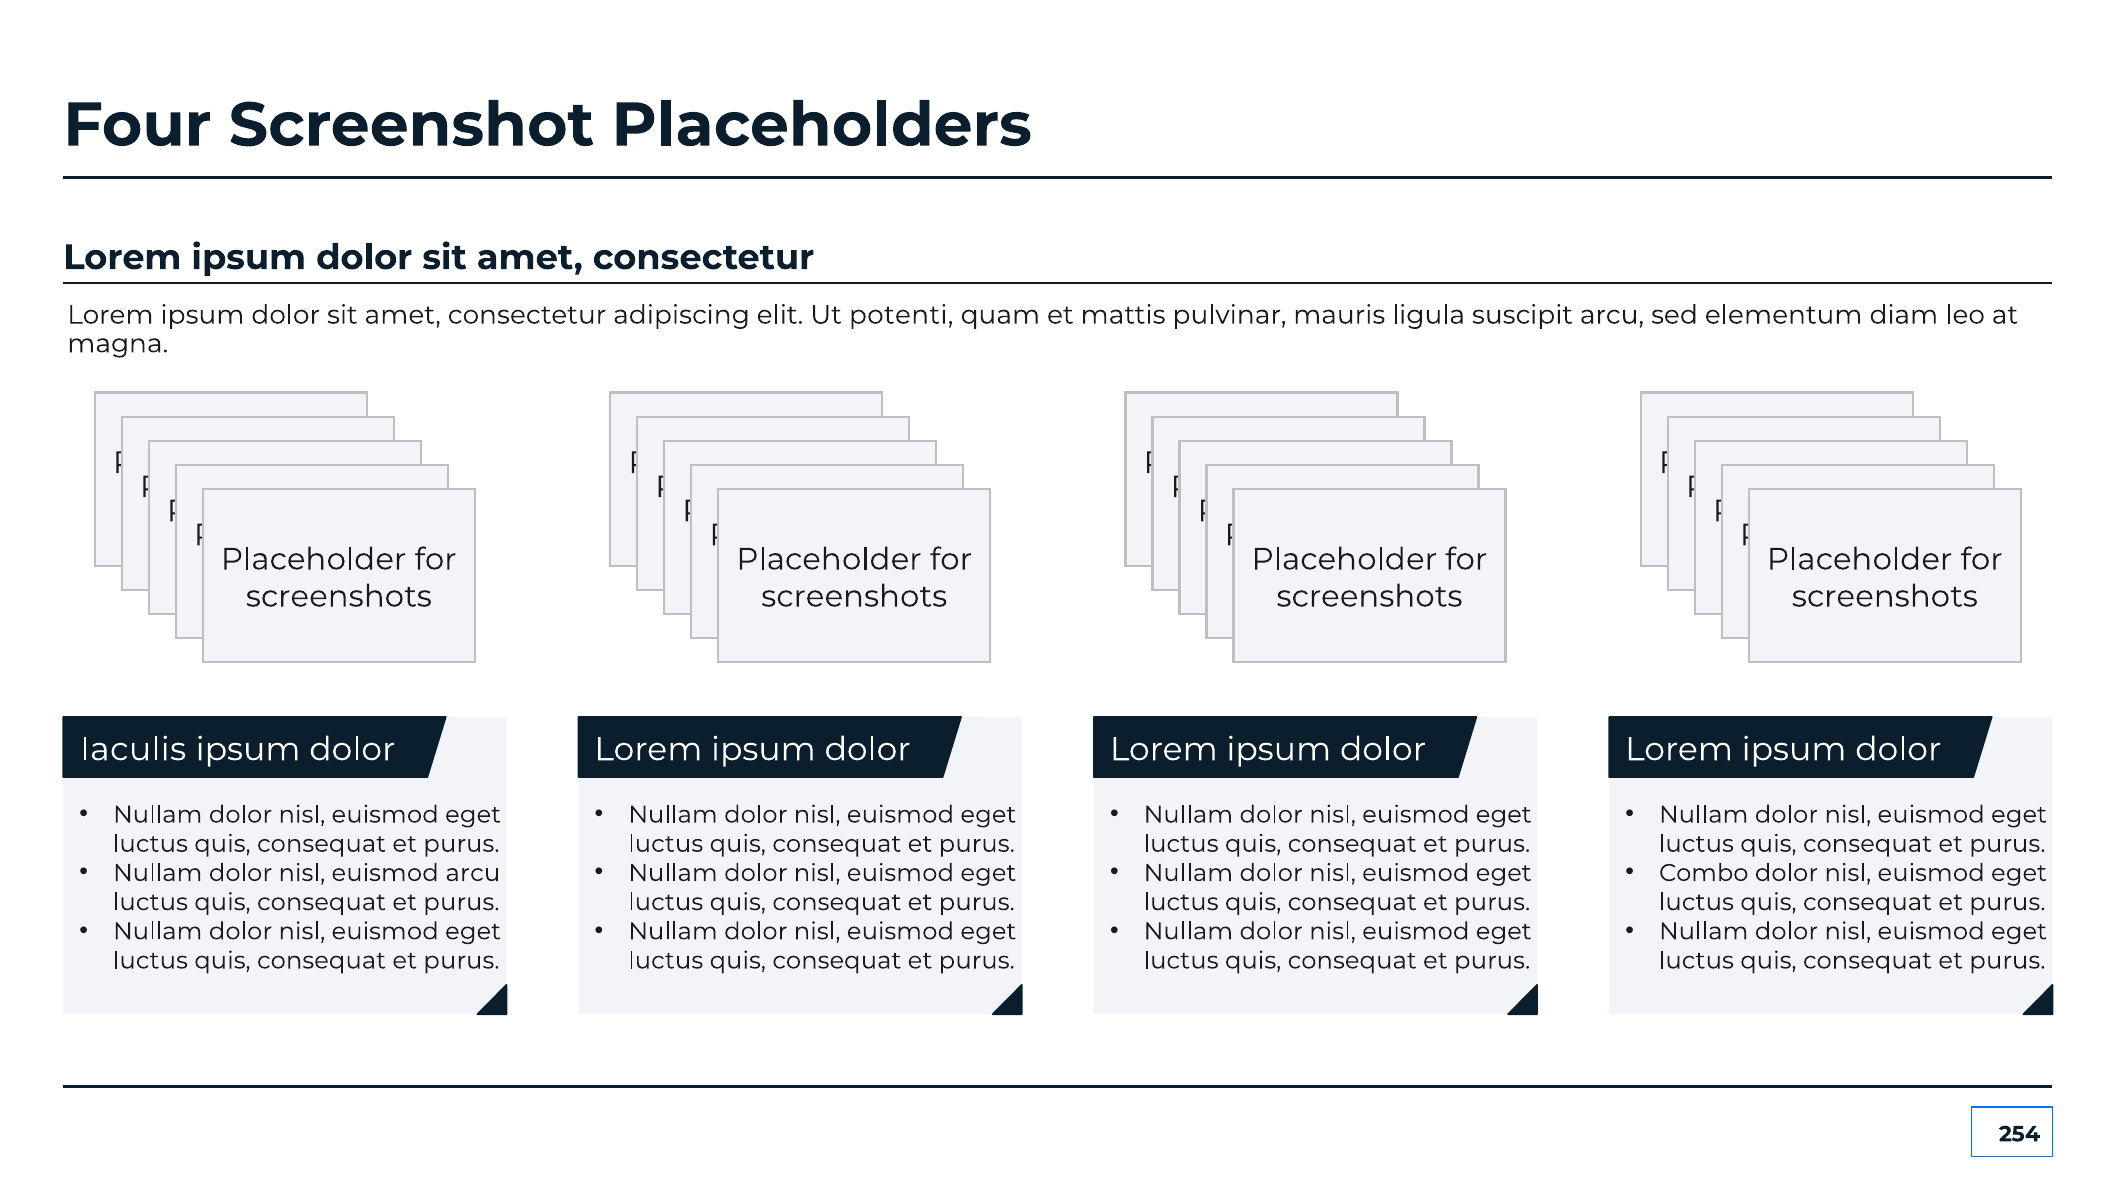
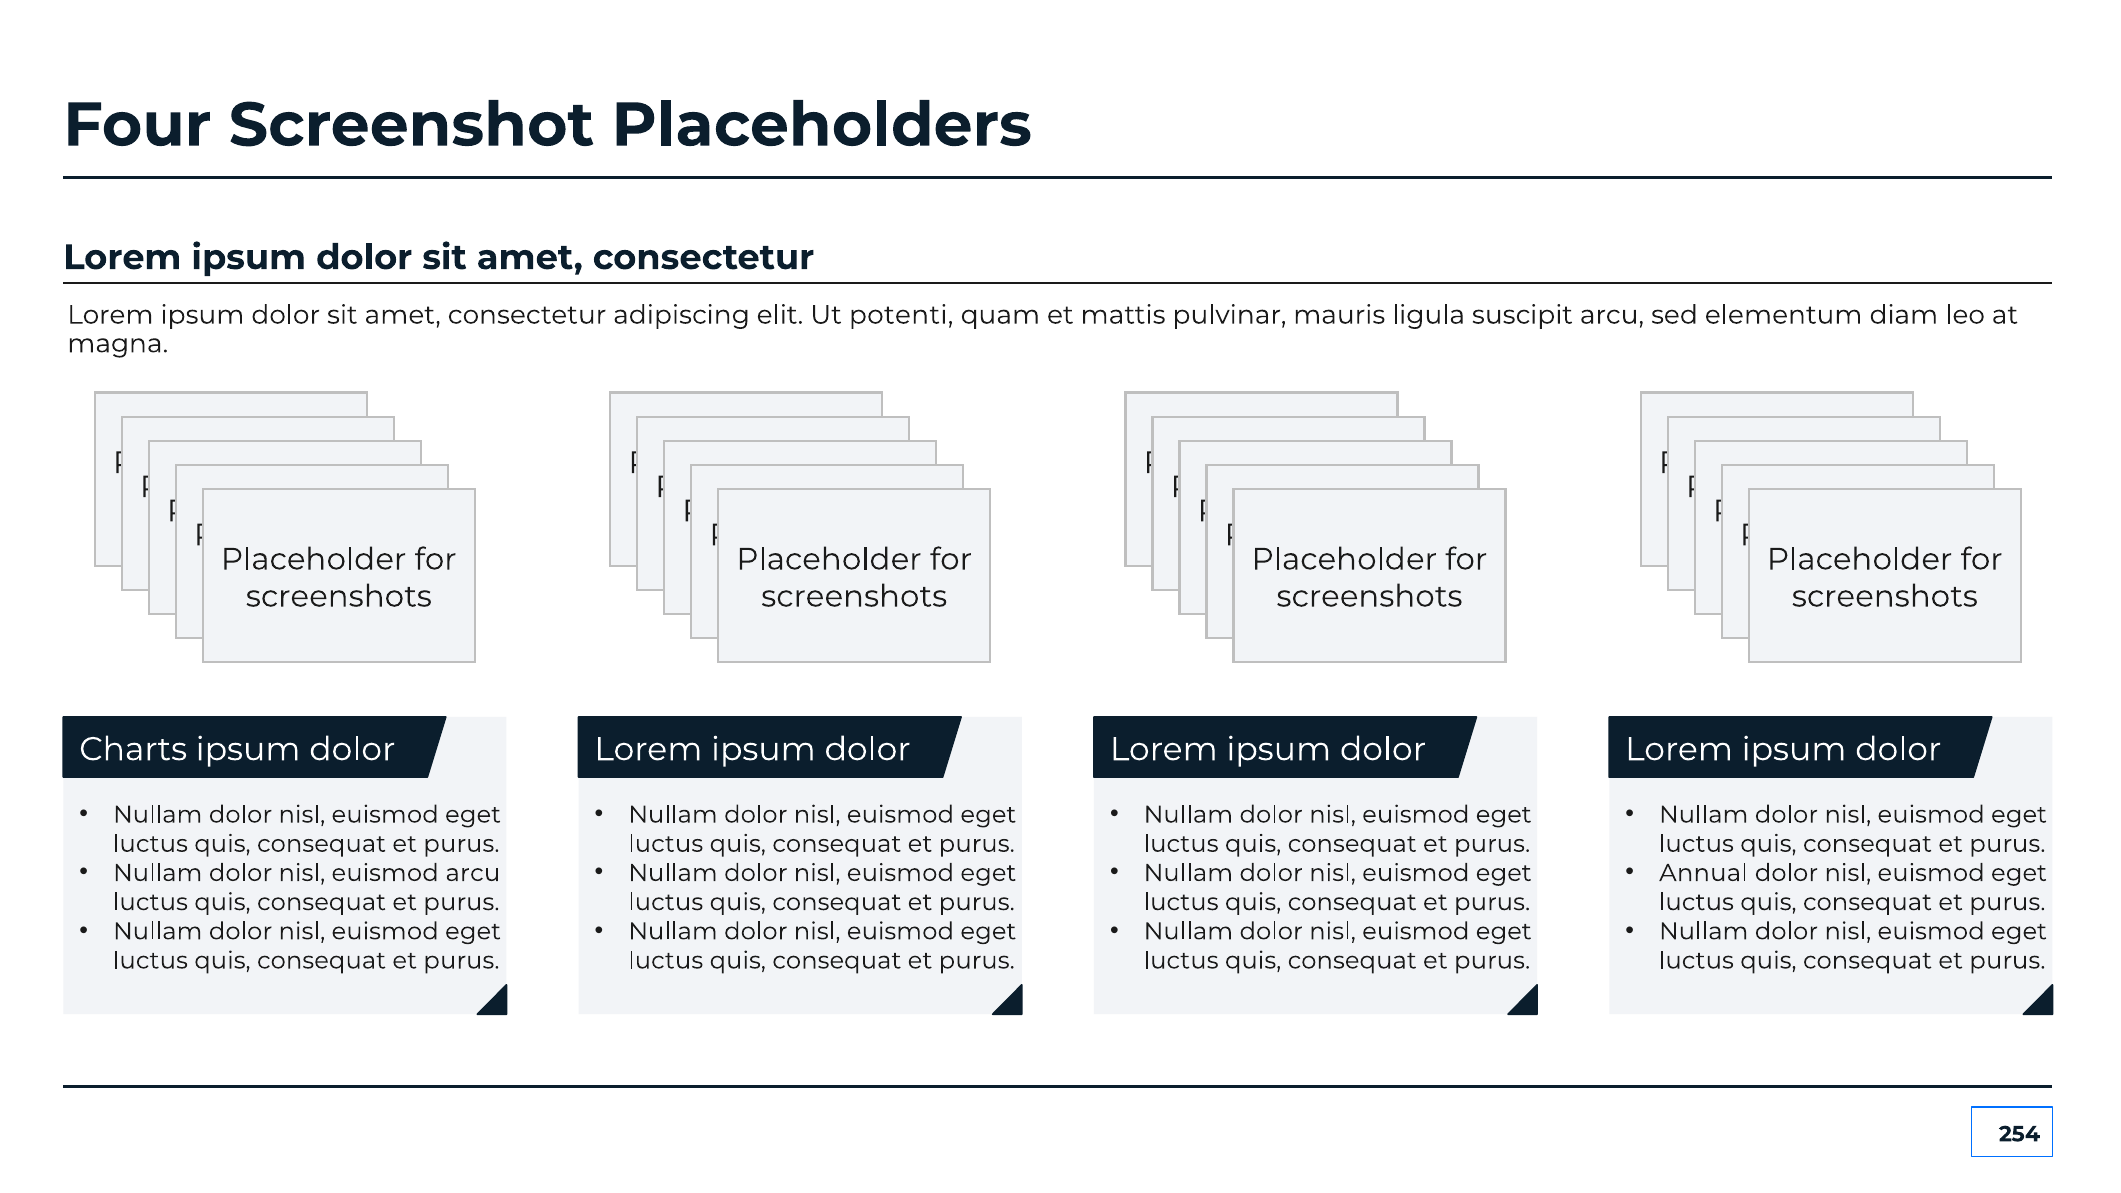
Iaculis: Iaculis -> Charts (133, 749)
Combo: Combo -> Annual (1704, 873)
